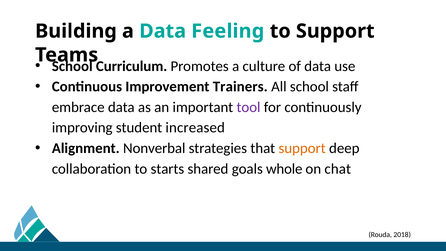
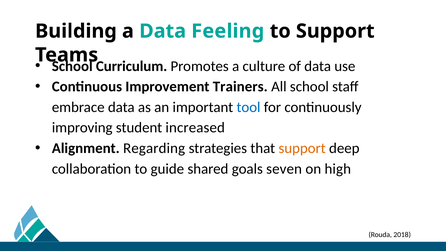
tool colour: purple -> blue (249, 107)
Nonverbal: Nonverbal -> Regarding (154, 148)
starts: starts -> guide (167, 169)
whole: whole -> seven (284, 169)
chat: chat -> high (338, 169)
